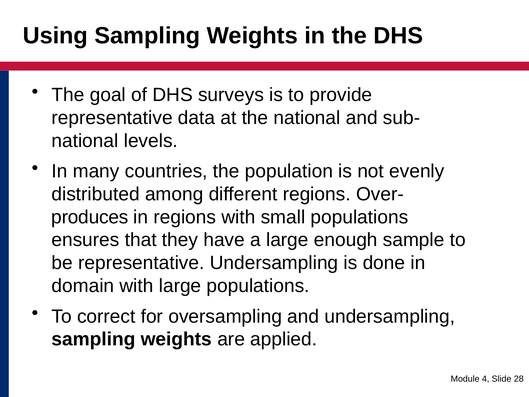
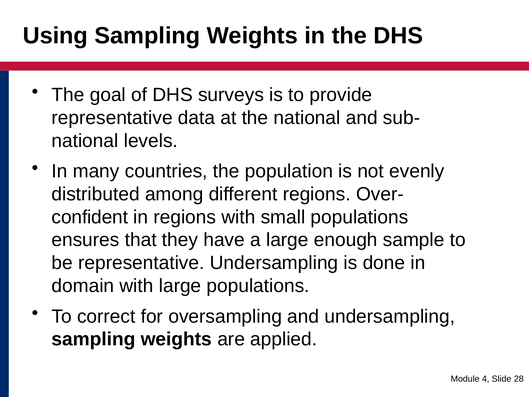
produces: produces -> confident (90, 217)
